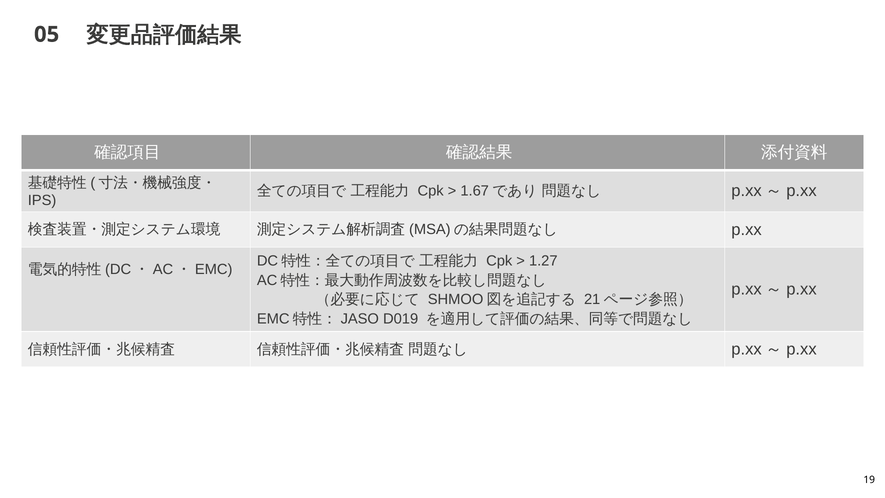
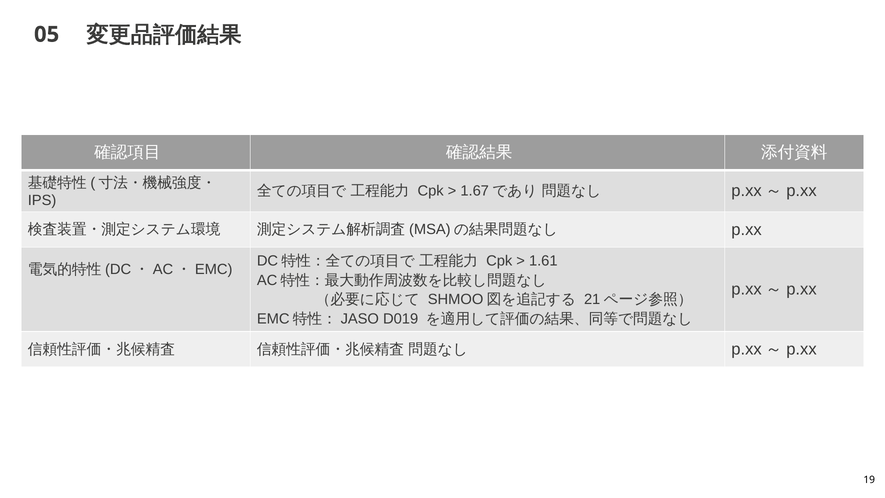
1.27: 1.27 -> 1.61 (543, 261)
